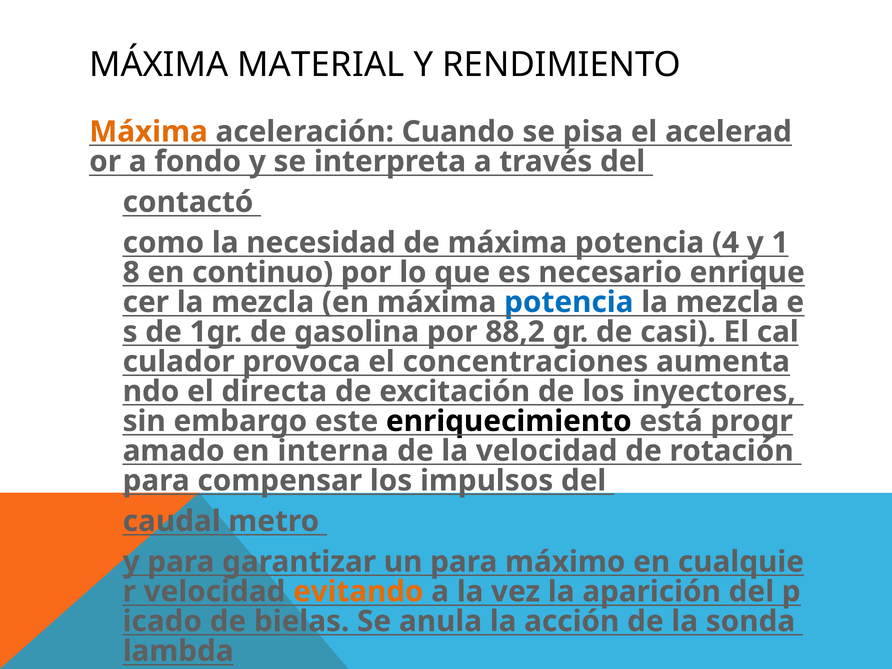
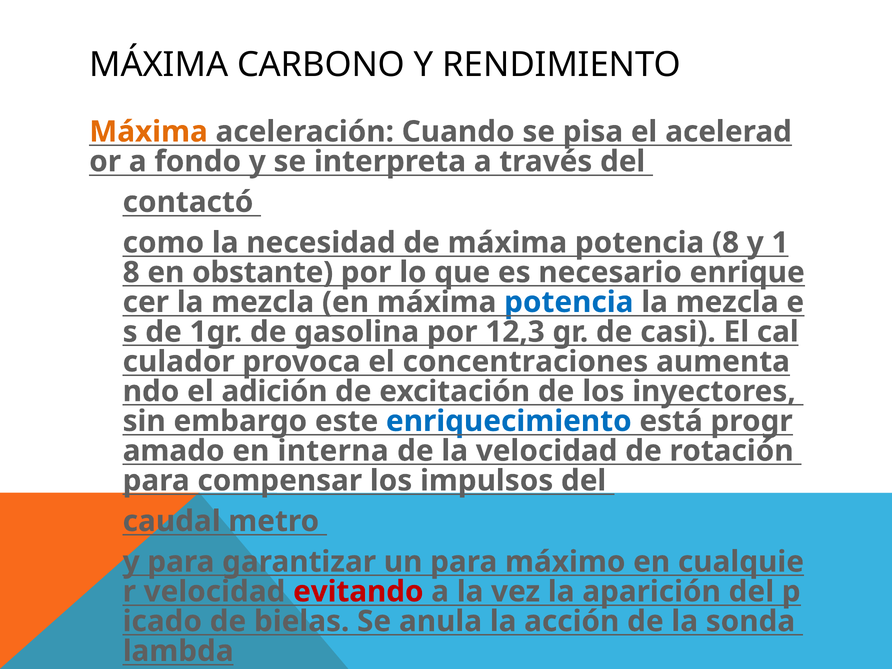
MATERIAL: MATERIAL -> CARBONO (321, 65)
potencia 4: 4 -> 8 (726, 243)
continuo: continuo -> obstante (263, 272)
88,2: 88,2 -> 12,3 (515, 332)
directa: directa -> adición (274, 391)
enriquecimiento colour: black -> blue (509, 421)
evitando colour: orange -> red (358, 592)
